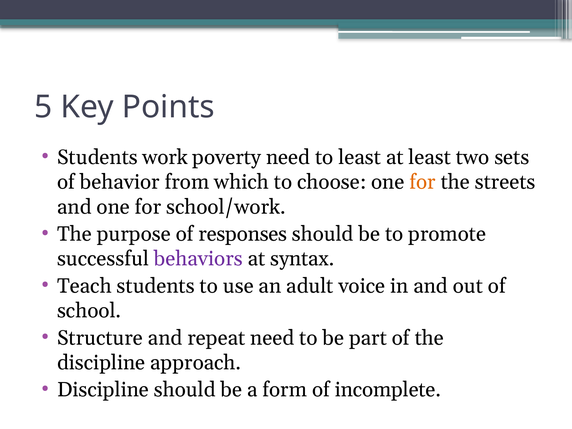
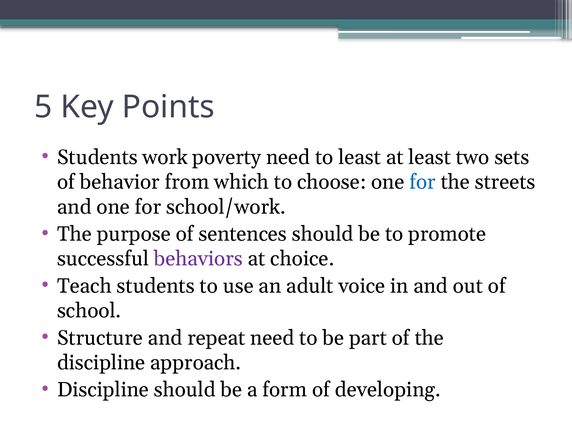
for colour: orange -> blue (423, 182)
responses: responses -> sentences (243, 234)
syntax: syntax -> choice (302, 259)
incomplete: incomplete -> developing (388, 390)
